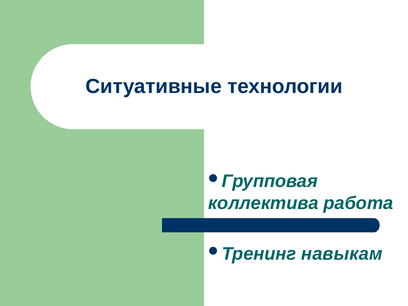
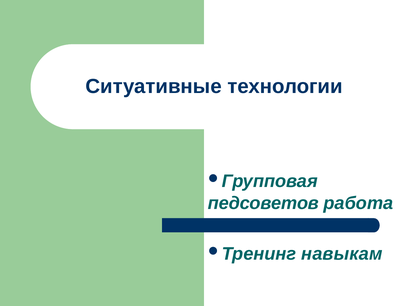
коллектива: коллектива -> педсоветов (263, 203)
